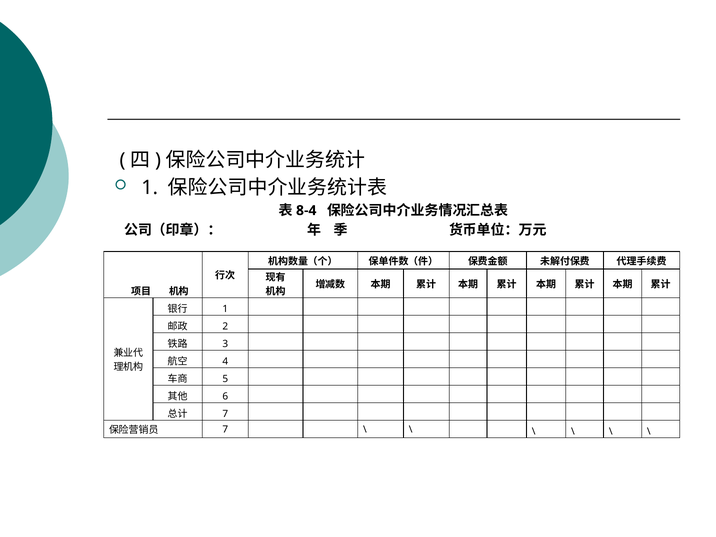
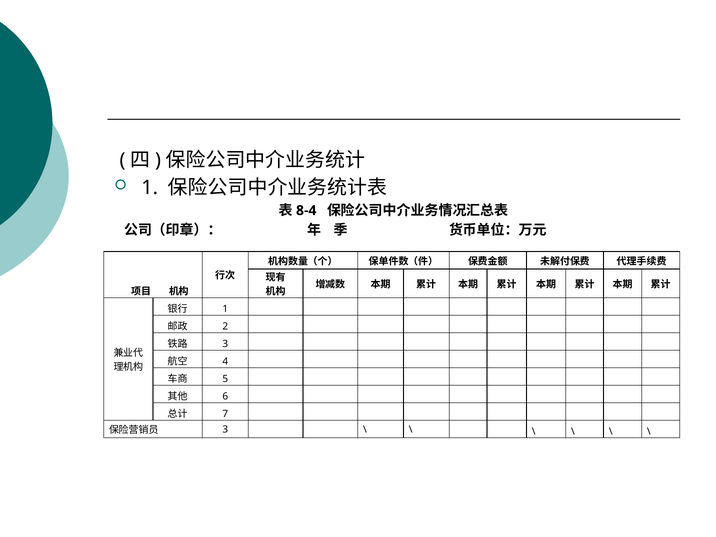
7: 7 -> 3 (225, 430)
